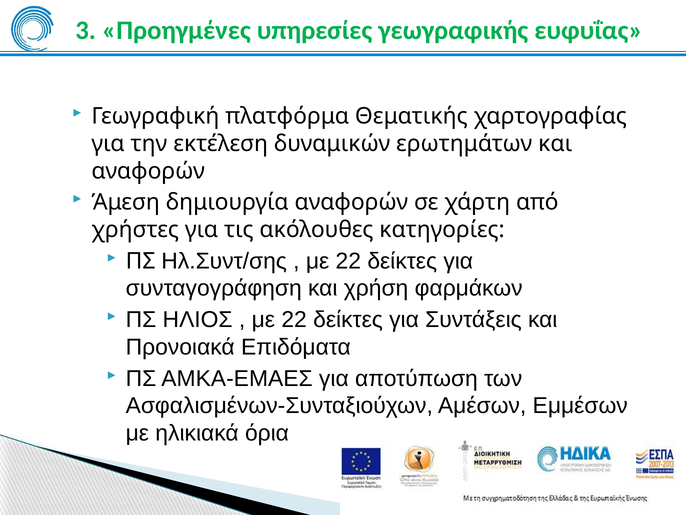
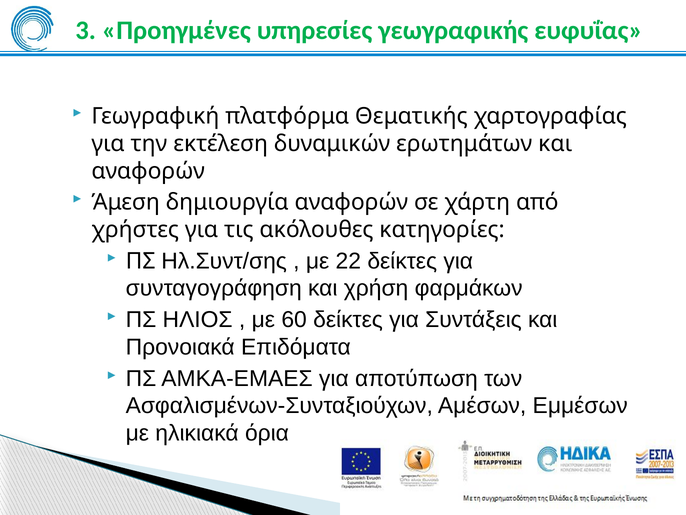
22: 22 -> 60 (294, 319)
